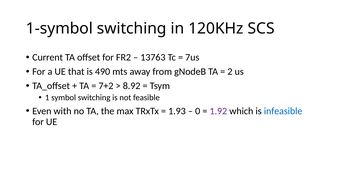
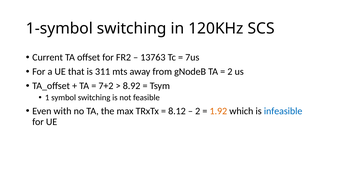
490: 490 -> 311 (103, 72)
1.93: 1.93 -> 8.12 (177, 111)
0: 0 -> 2 (198, 111)
1.92 colour: purple -> orange (218, 111)
